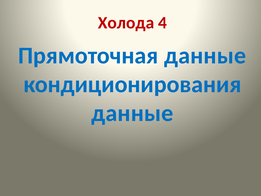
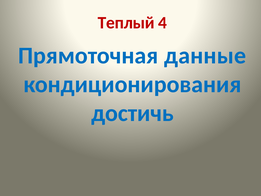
Холода: Холода -> Теплый (126, 23)
данные: данные -> достичь (133, 113)
